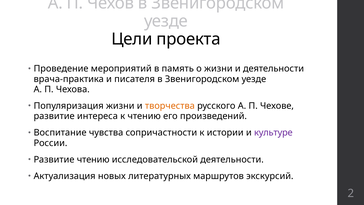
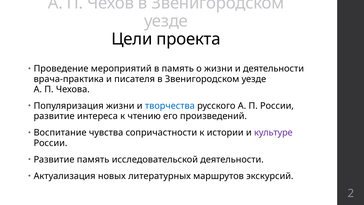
творчества colour: orange -> blue (170, 106)
П Чехове: Чехове -> России (277, 106)
Развитие чтению: чтению -> память (93, 159)
